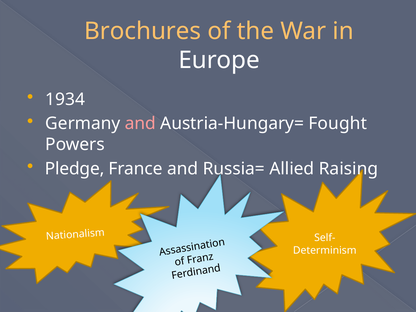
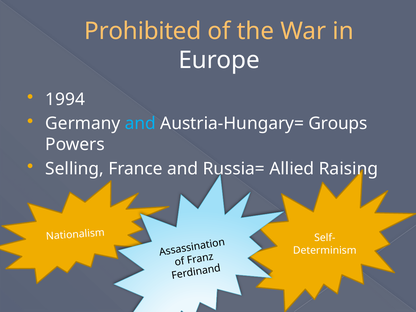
Brochures: Brochures -> Prohibited (143, 31)
1934: 1934 -> 1994 (65, 99)
and colour: pink -> light blue (140, 124)
Fought: Fought -> Groups (338, 124)
Pledge: Pledge -> Selling (75, 169)
